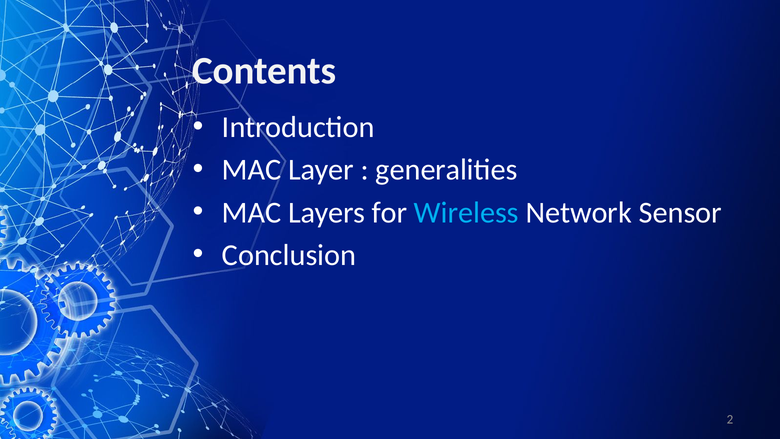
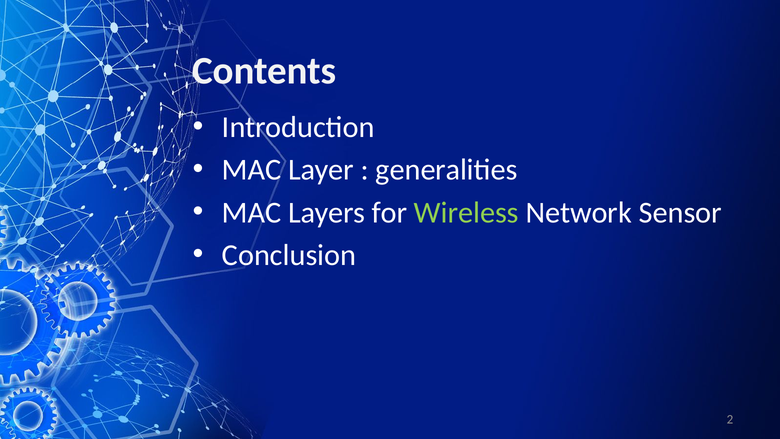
Wireless colour: light blue -> light green (466, 212)
